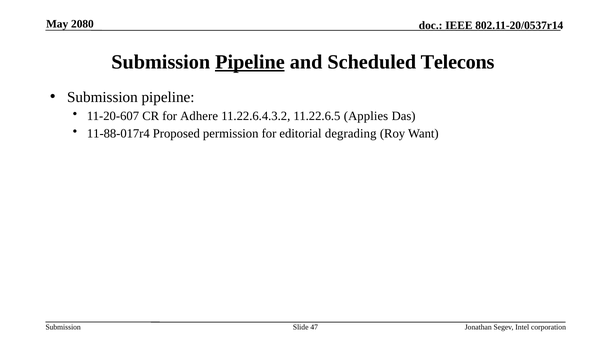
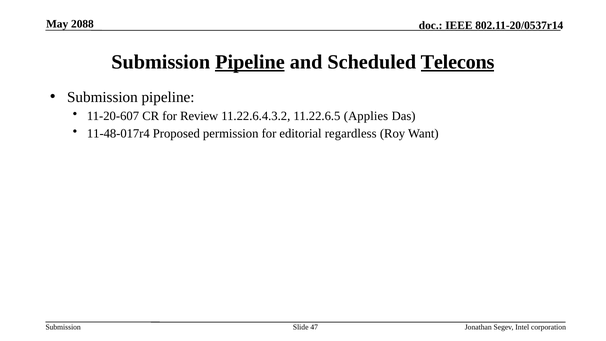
2080: 2080 -> 2088 (82, 24)
Telecons underline: none -> present (458, 62)
Adhere: Adhere -> Review (199, 116)
11-88-017r4: 11-88-017r4 -> 11-48-017r4 (118, 134)
degrading: degrading -> regardless (351, 134)
